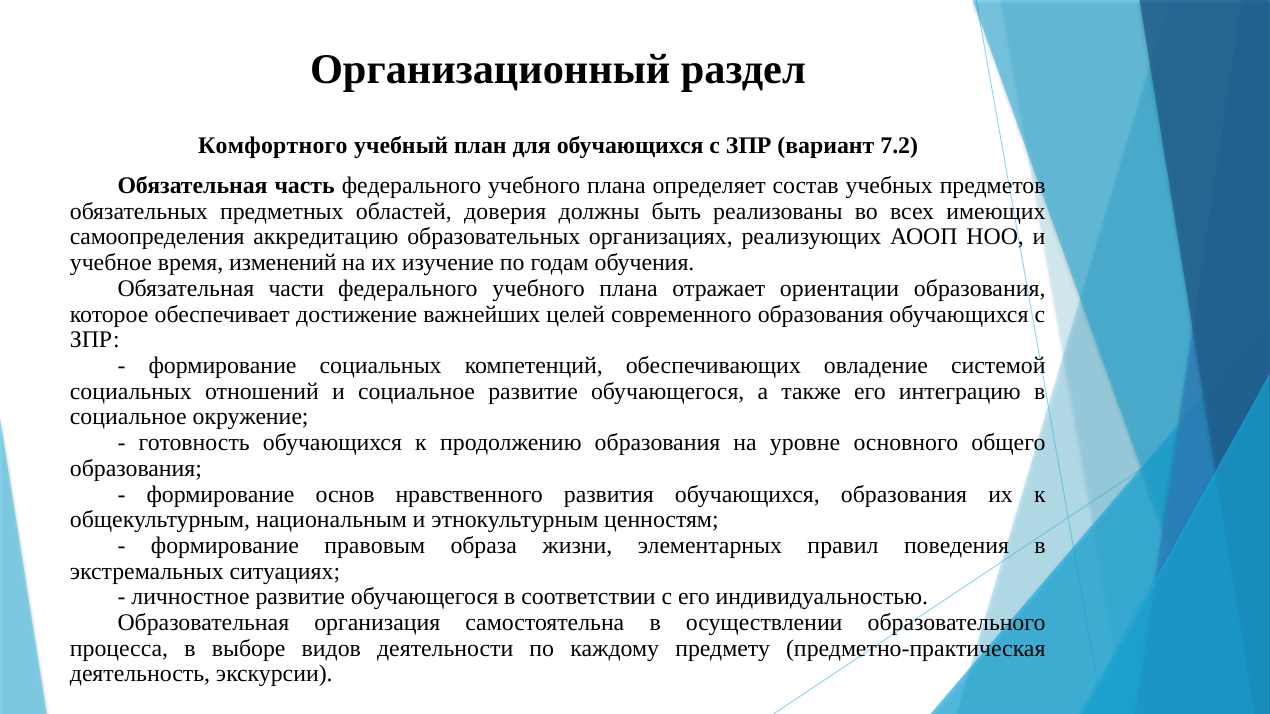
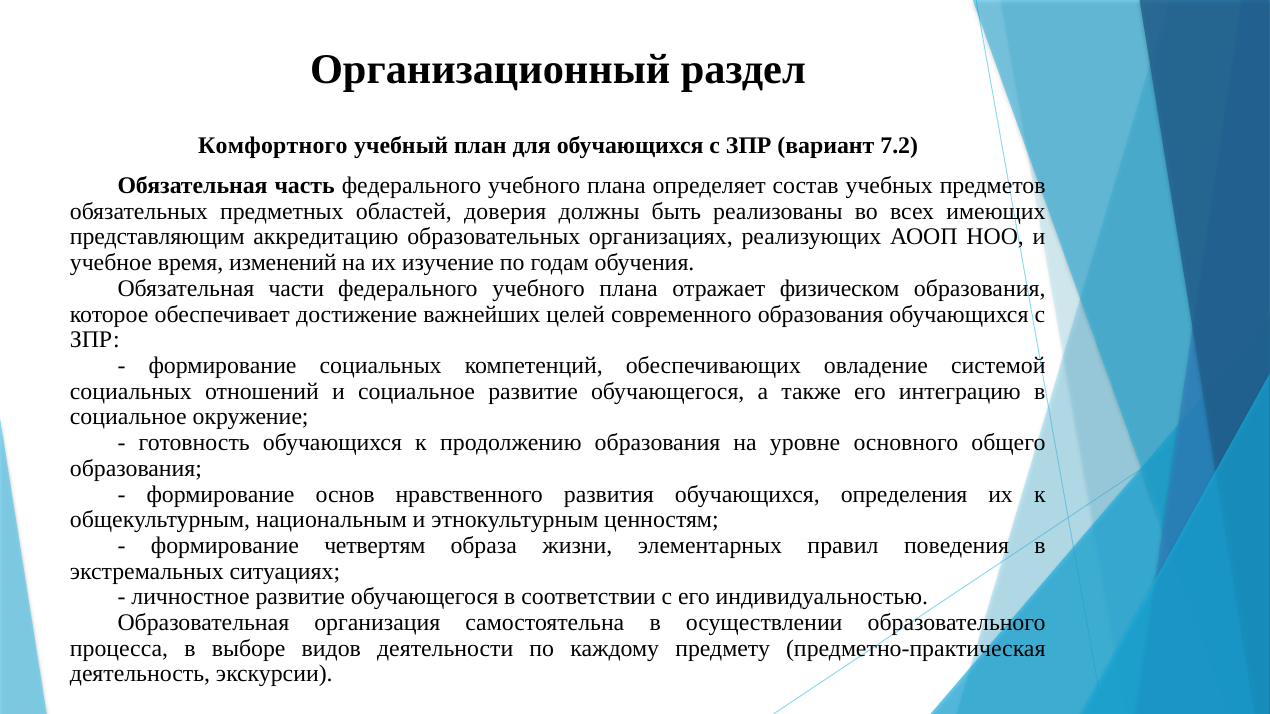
самоопределения: самоопределения -> представляющим (157, 237)
ориентации: ориентации -> физическом (840, 289)
обучающихся образования: образования -> определения (904, 494)
правовым: правовым -> четвертям (375, 546)
